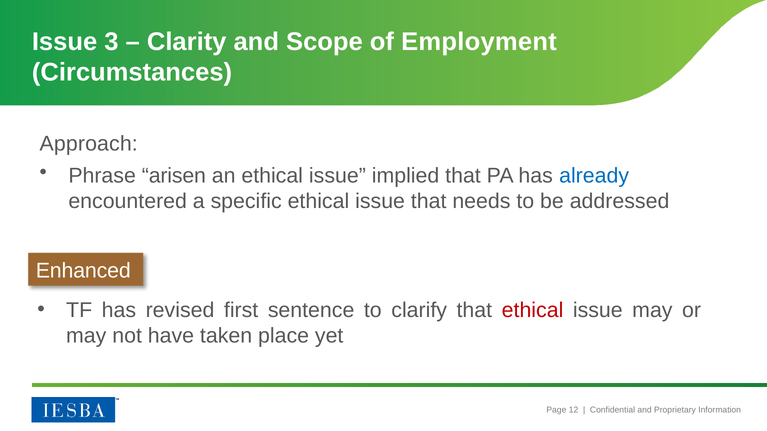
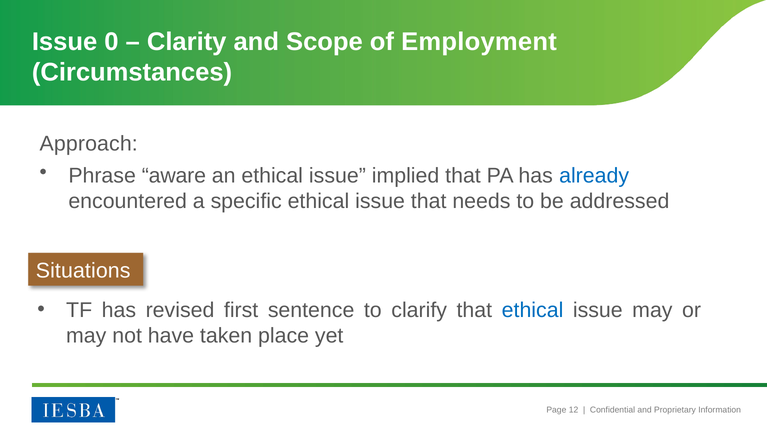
3: 3 -> 0 (111, 42)
arisen: arisen -> aware (174, 176)
Enhanced: Enhanced -> Situations (83, 271)
ethical colour: red -> blue (533, 310)
